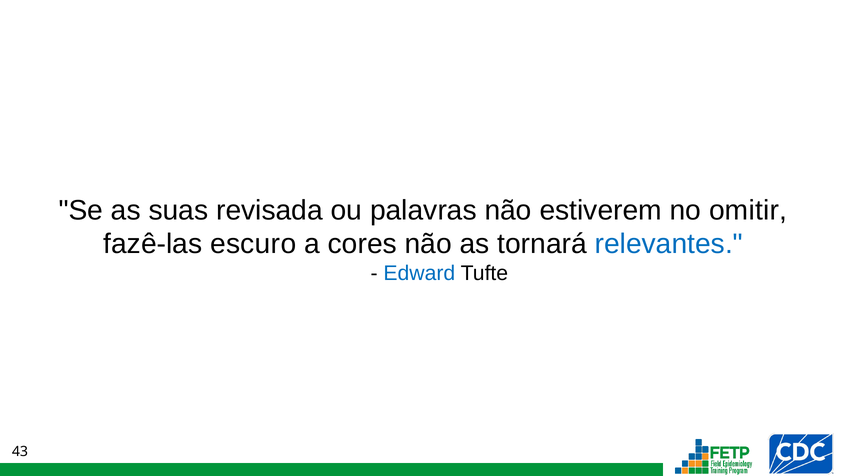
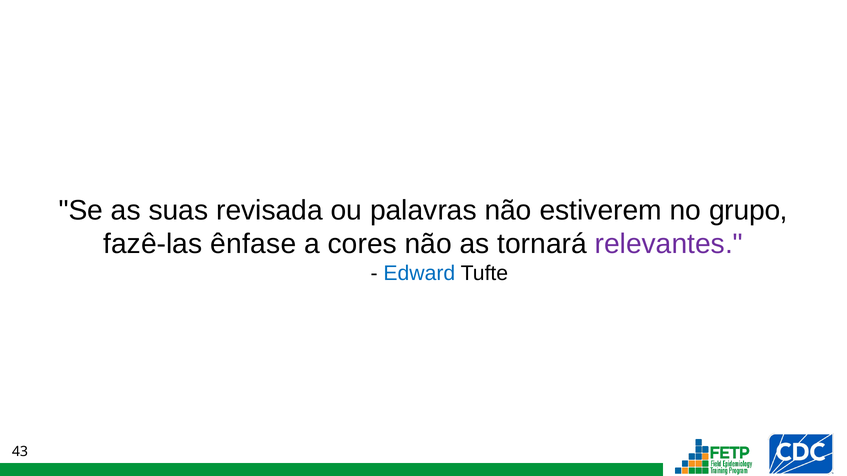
omitir: omitir -> grupo (748, 211)
escuro: escuro -> ênfase (253, 244)
relevantes colour: blue -> purple (669, 244)
